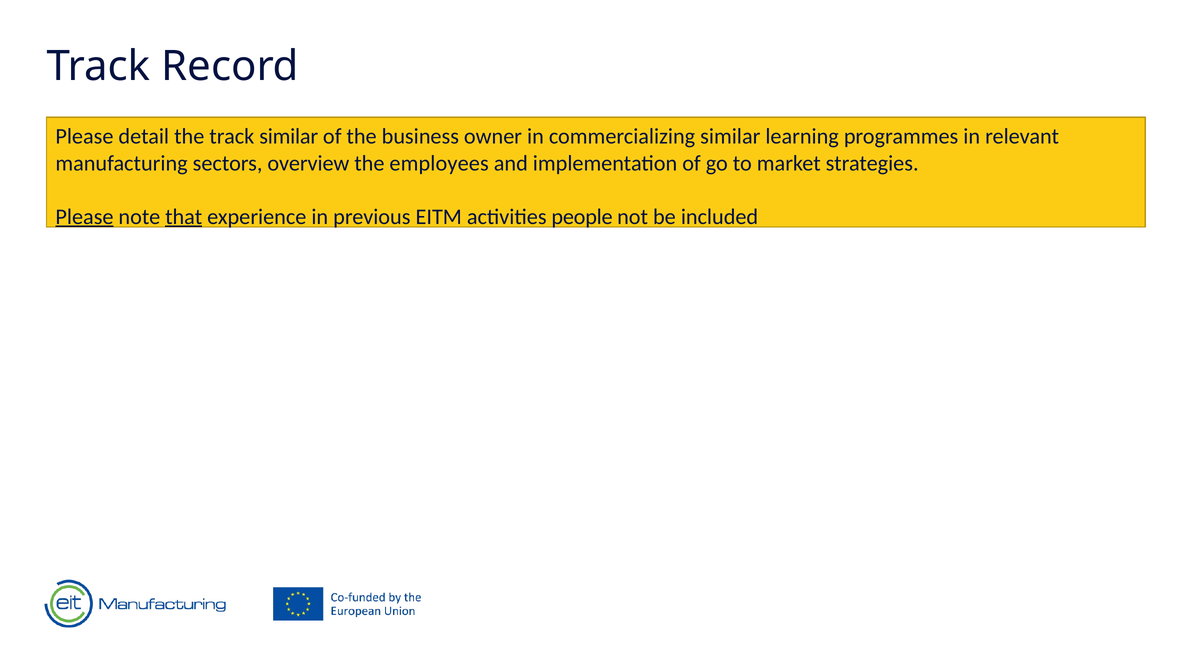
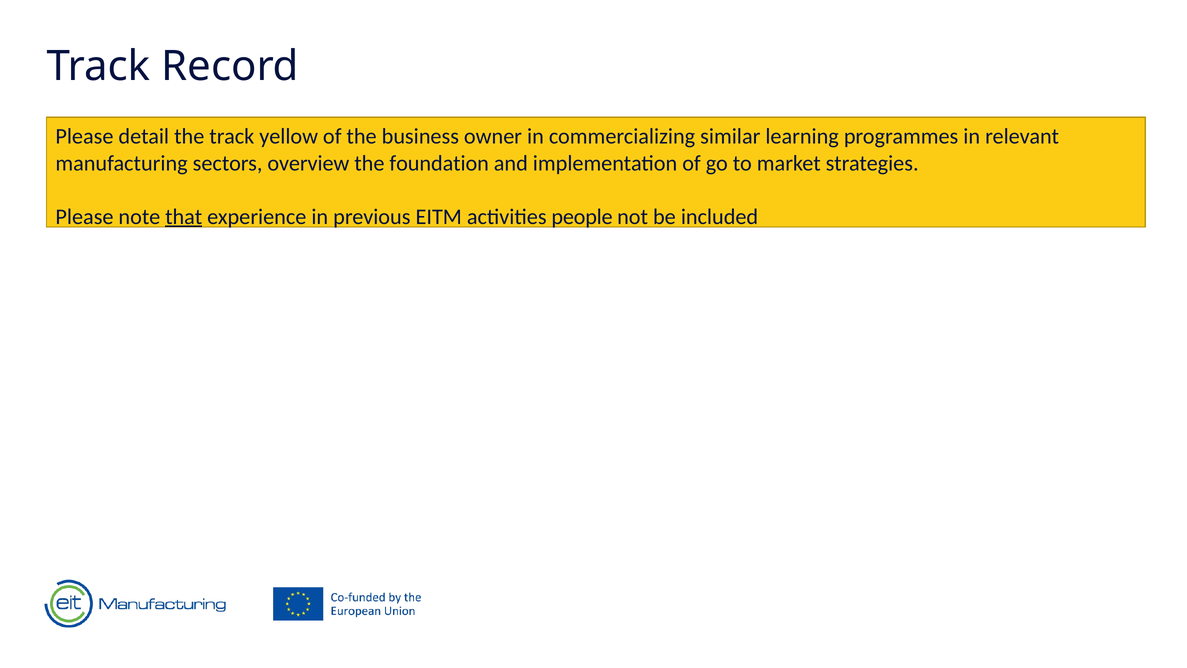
track similar: similar -> yellow (289, 137)
employees: employees -> foundation (439, 163)
Please underline: present -> none (84, 217)
